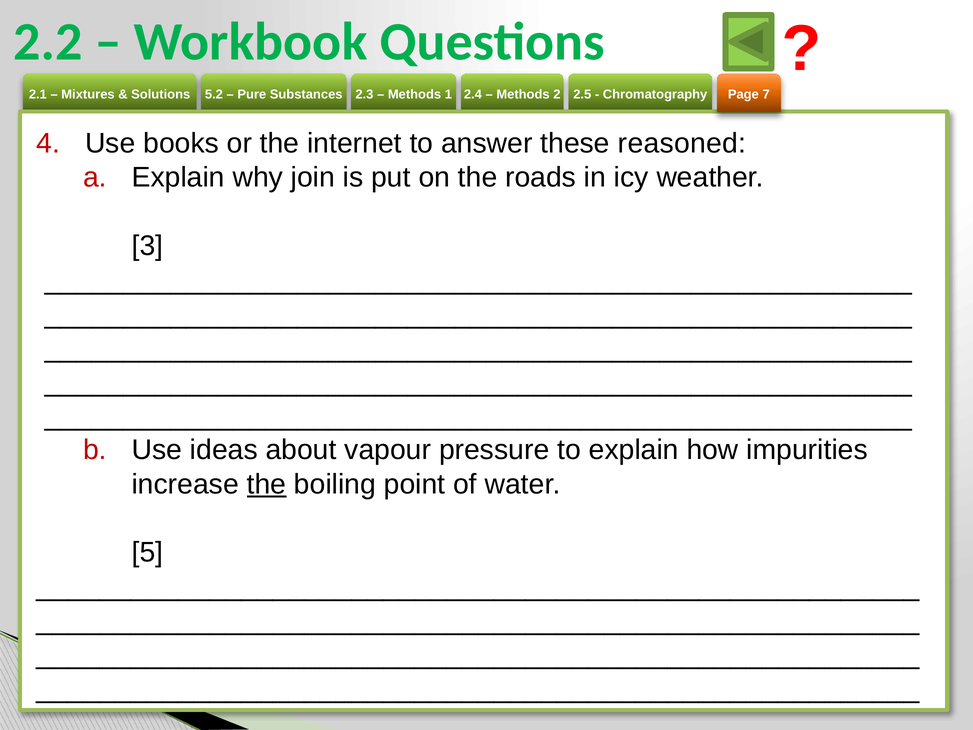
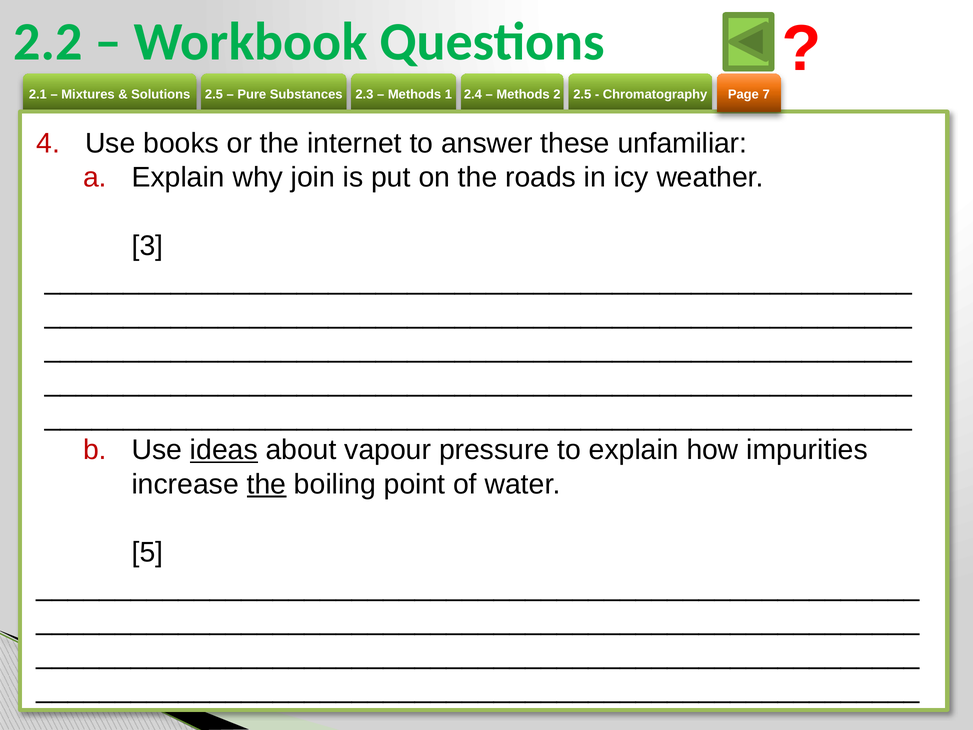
5.2: 5.2 -> 2.5 (214, 94)
reasoned: reasoned -> unfamiliar (682, 143)
ideas underline: none -> present (224, 450)
